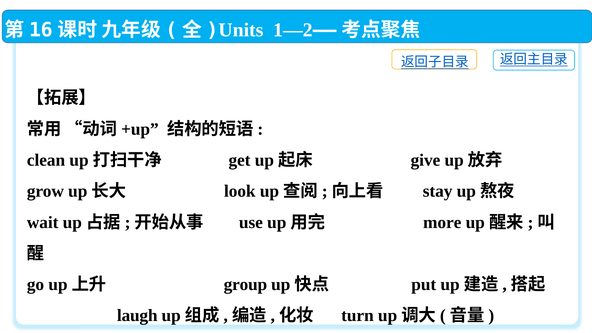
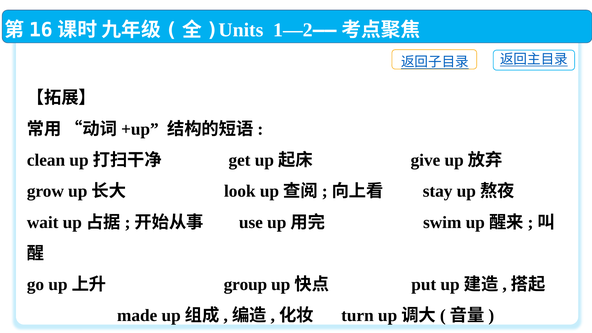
more: more -> swim (442, 222)
laugh: laugh -> made (137, 316)
